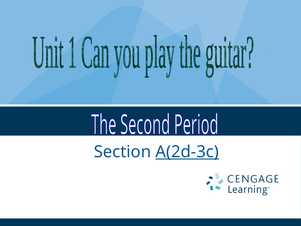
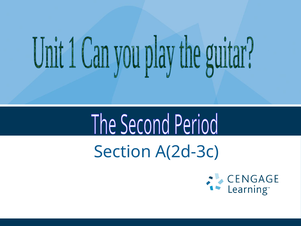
A(2d-3c underline: present -> none (187, 152)
